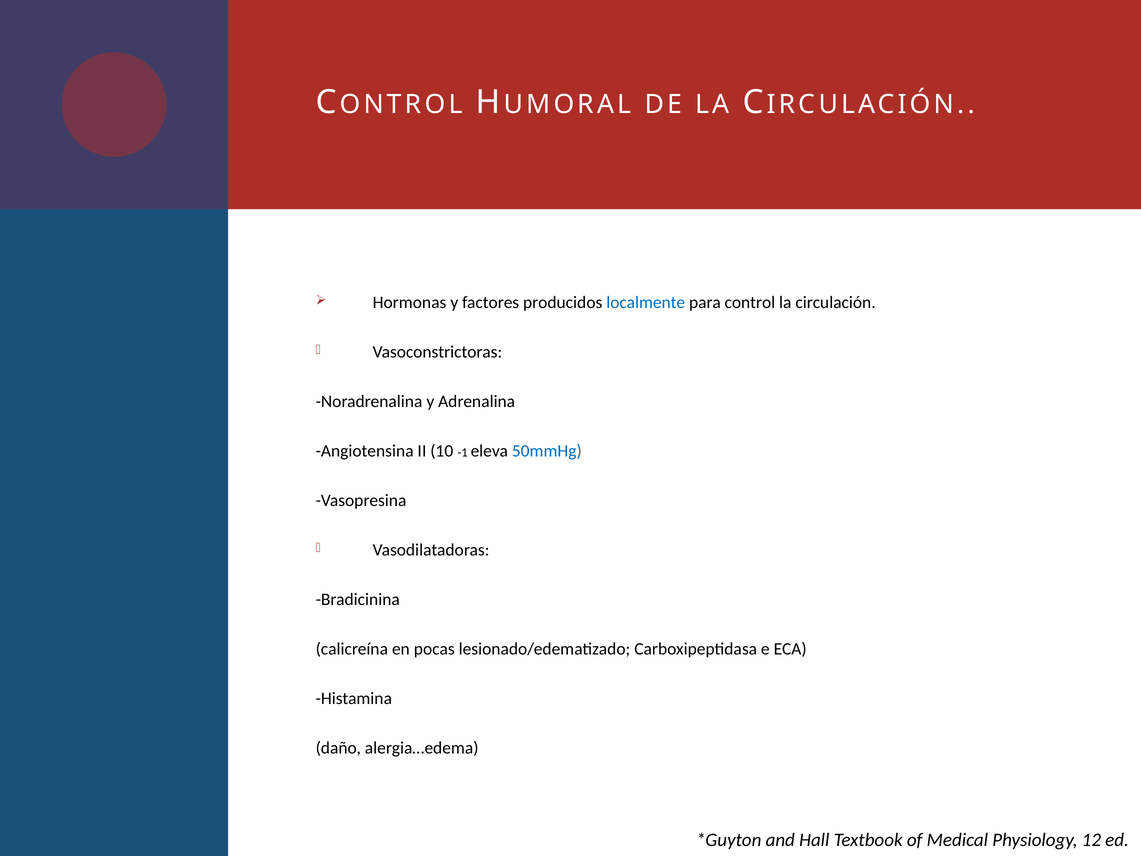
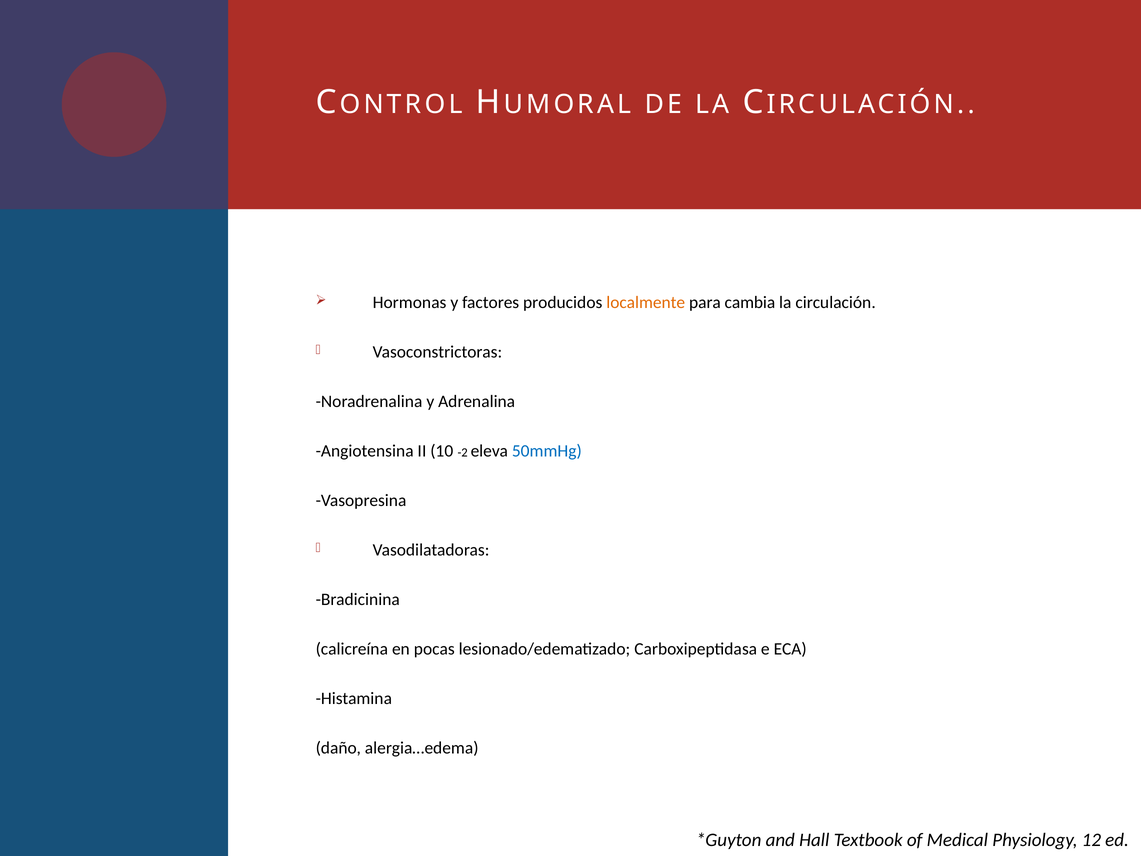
localmente colour: blue -> orange (646, 303)
control: control -> cambia (750, 303)
-1: -1 -> -2 (463, 453)
